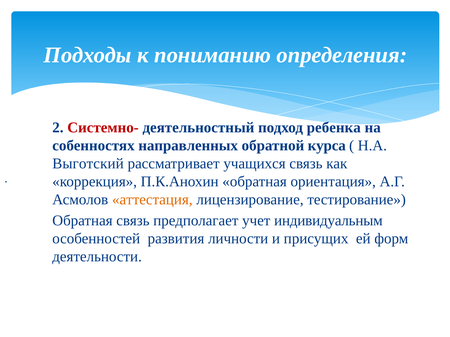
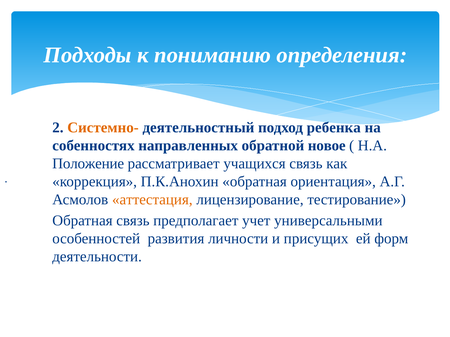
Системно- colour: red -> orange (103, 128)
курса: курса -> новое (327, 146)
Выготский: Выготский -> Положение (88, 164)
индивидуальным: индивидуальным -> универсальными (328, 221)
